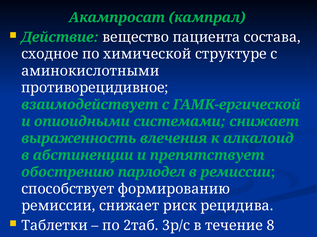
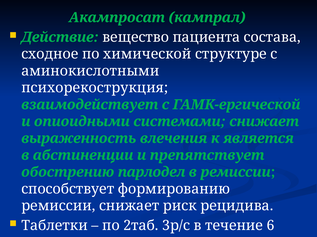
противорецидивное: противорецидивное -> психорекострукция (95, 88)
алкалоид: алкалоид -> является (259, 139)
8: 8 -> 6 (271, 226)
